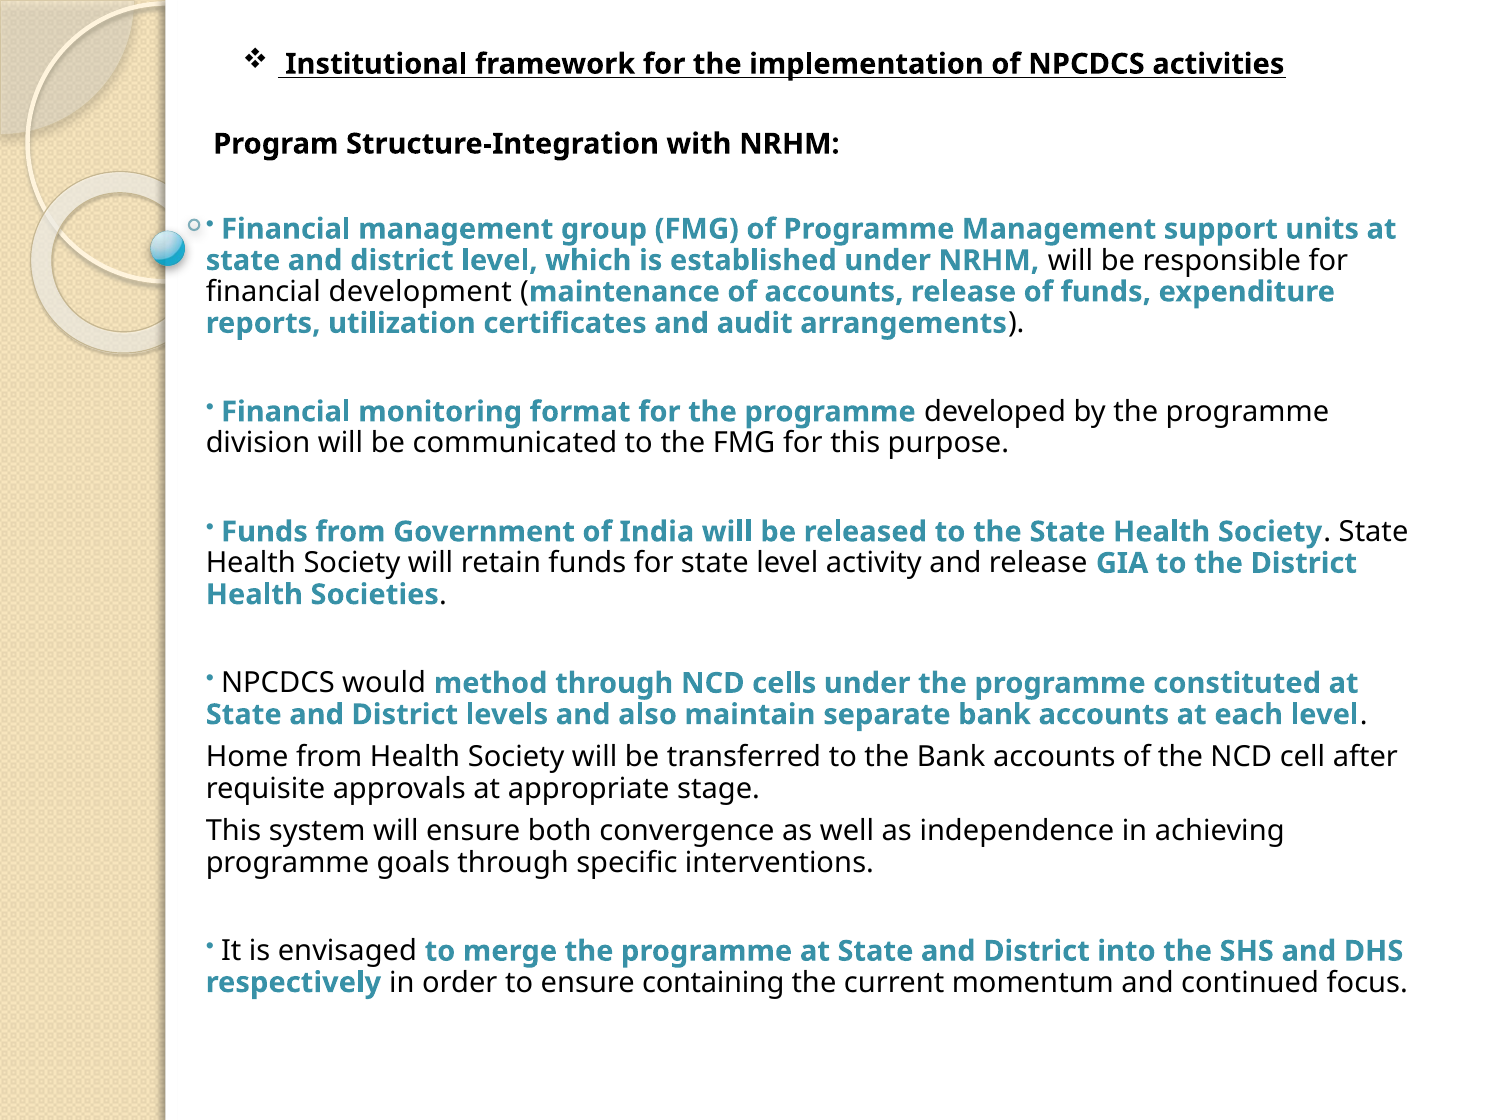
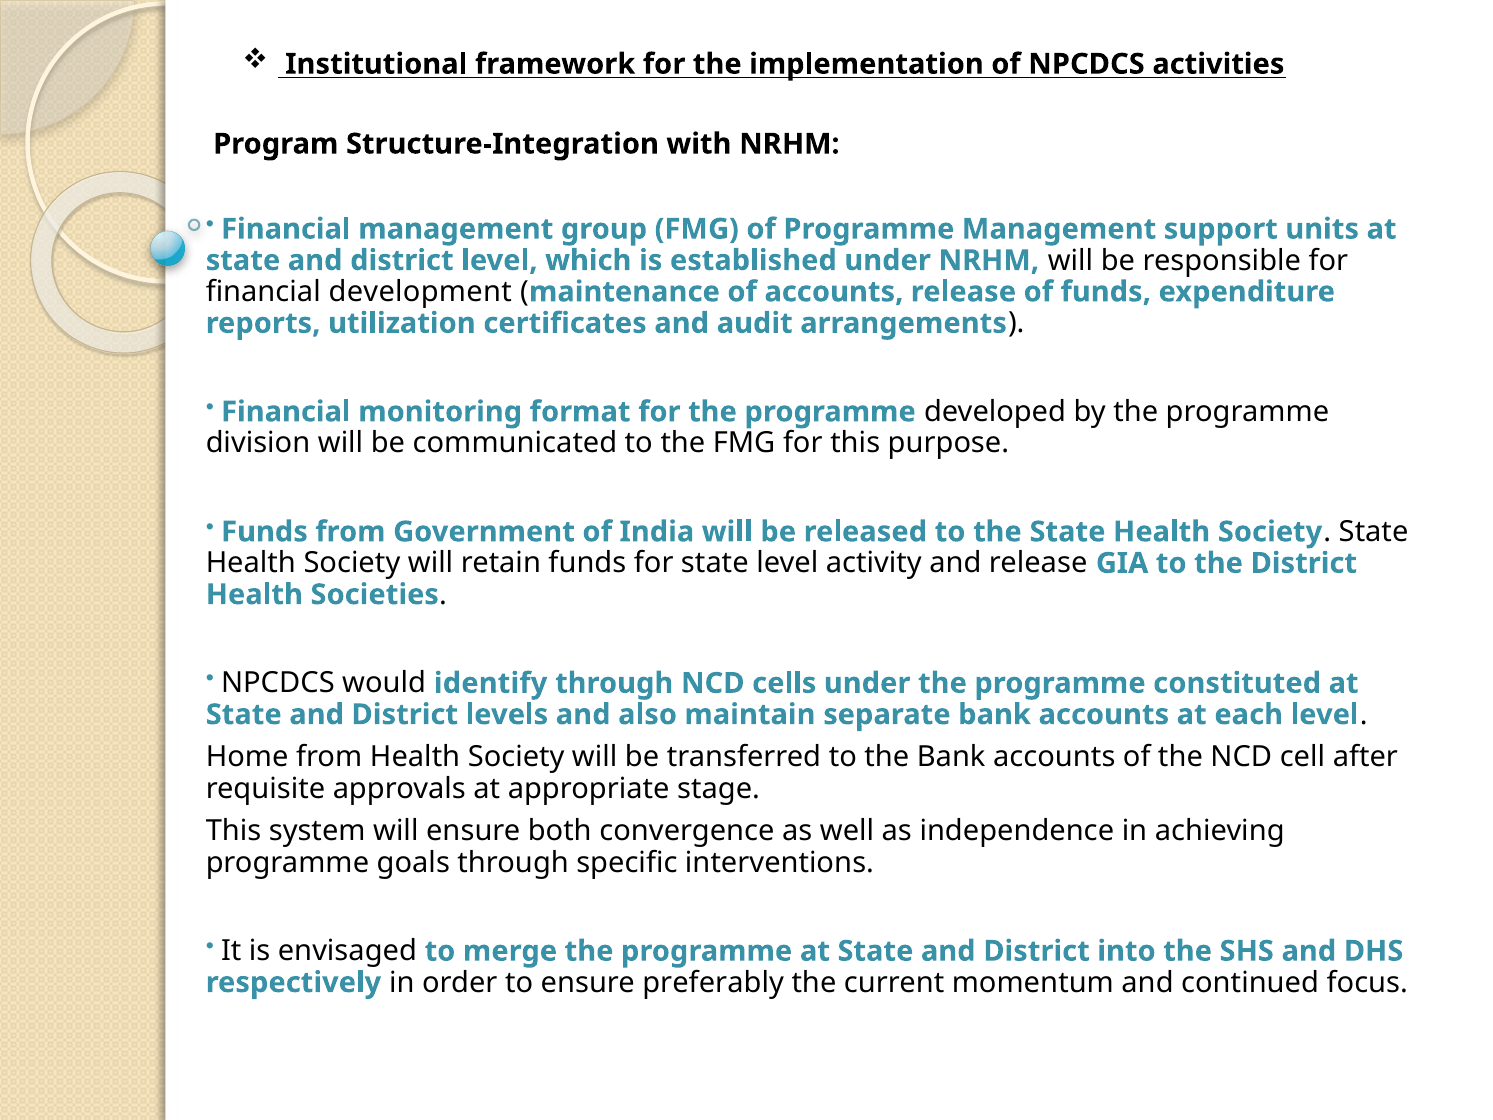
method: method -> identify (491, 683)
containing: containing -> preferably (713, 982)
